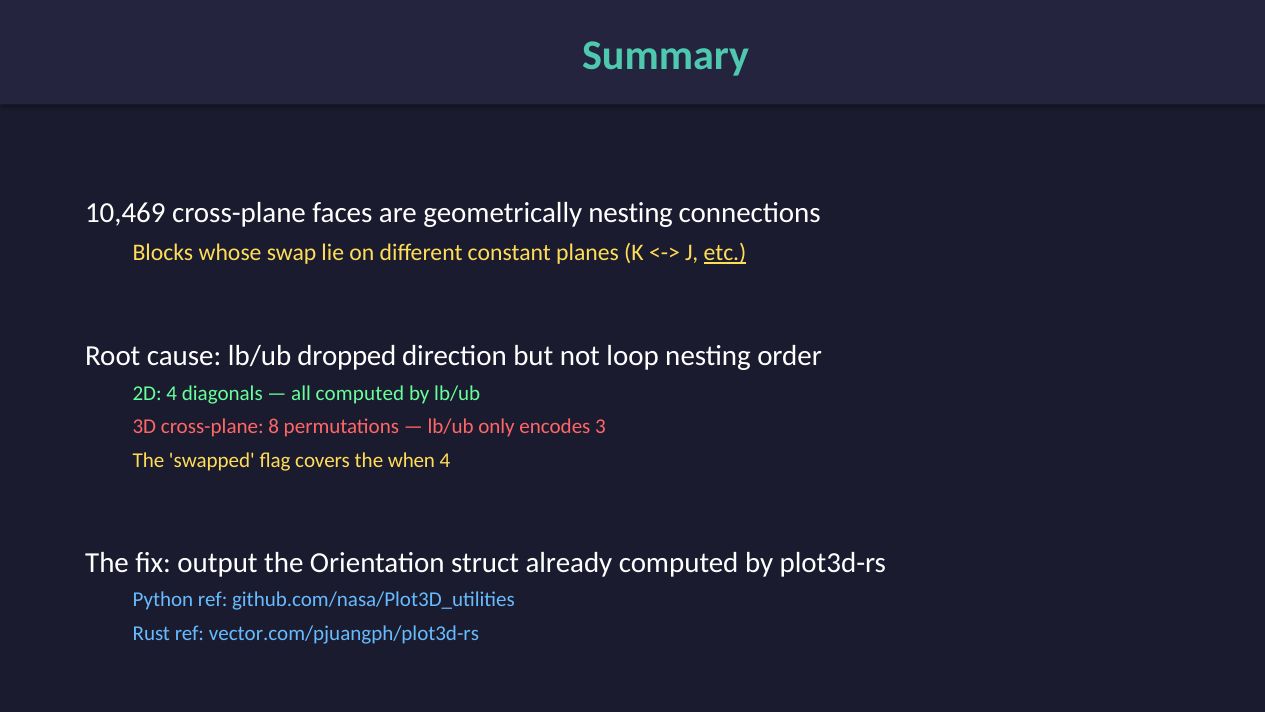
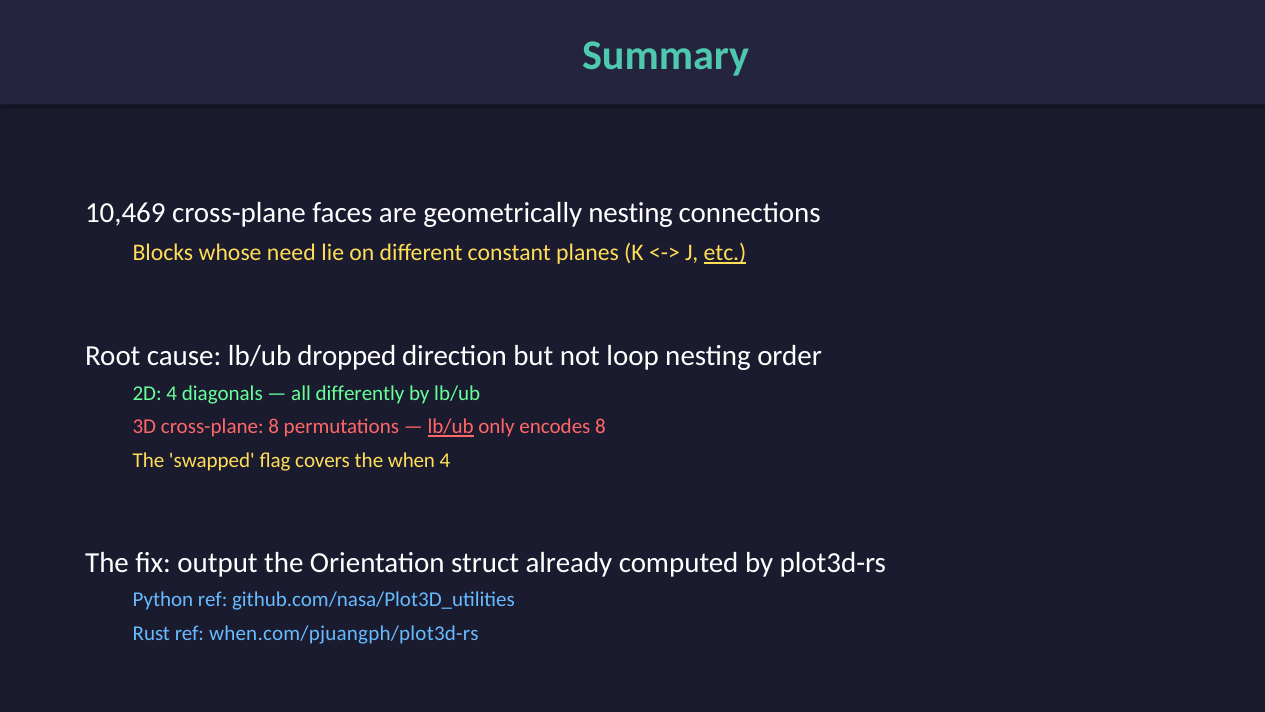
swap: swap -> need (291, 252)
all computed: computed -> differently (360, 394)
lb/ub underline: none -> present (451, 427)
encodes 3: 3 -> 8 (601, 427)
vector.com/pjuangph/plot3d-rs: vector.com/pjuangph/plot3d-rs -> when.com/pjuangph/plot3d-rs (344, 633)
